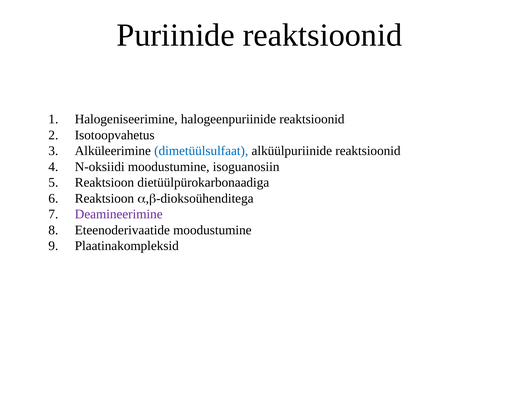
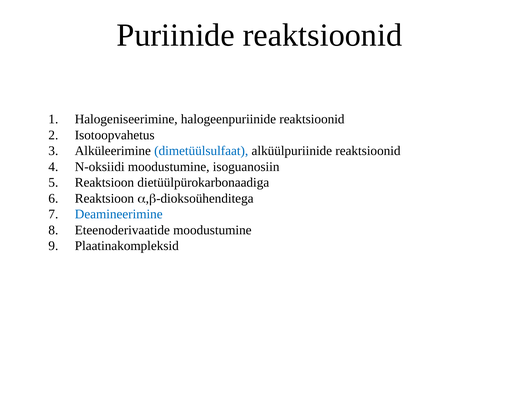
Deamineerimine colour: purple -> blue (119, 214)
